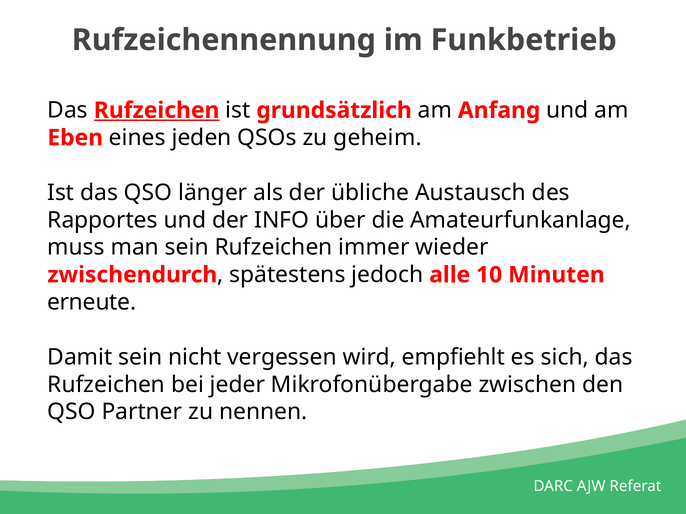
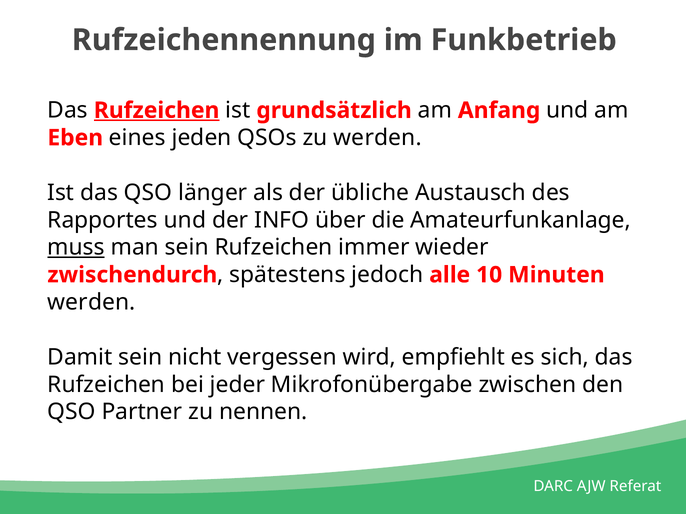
zu geheim: geheim -> werden (378, 138)
muss underline: none -> present (76, 248)
erneute: erneute -> werden (91, 303)
